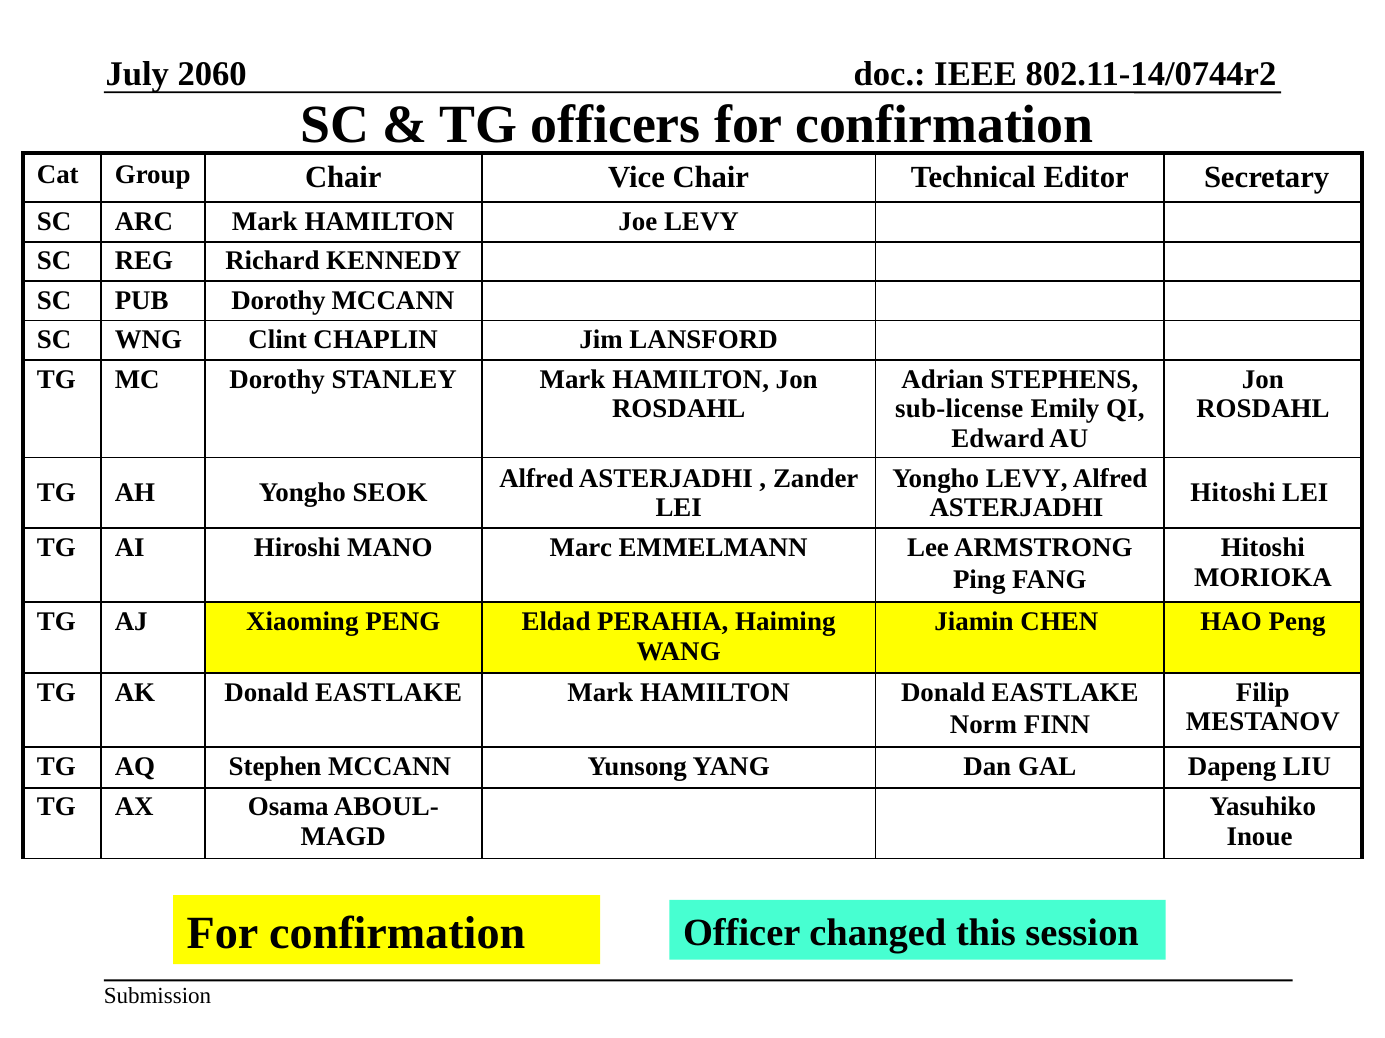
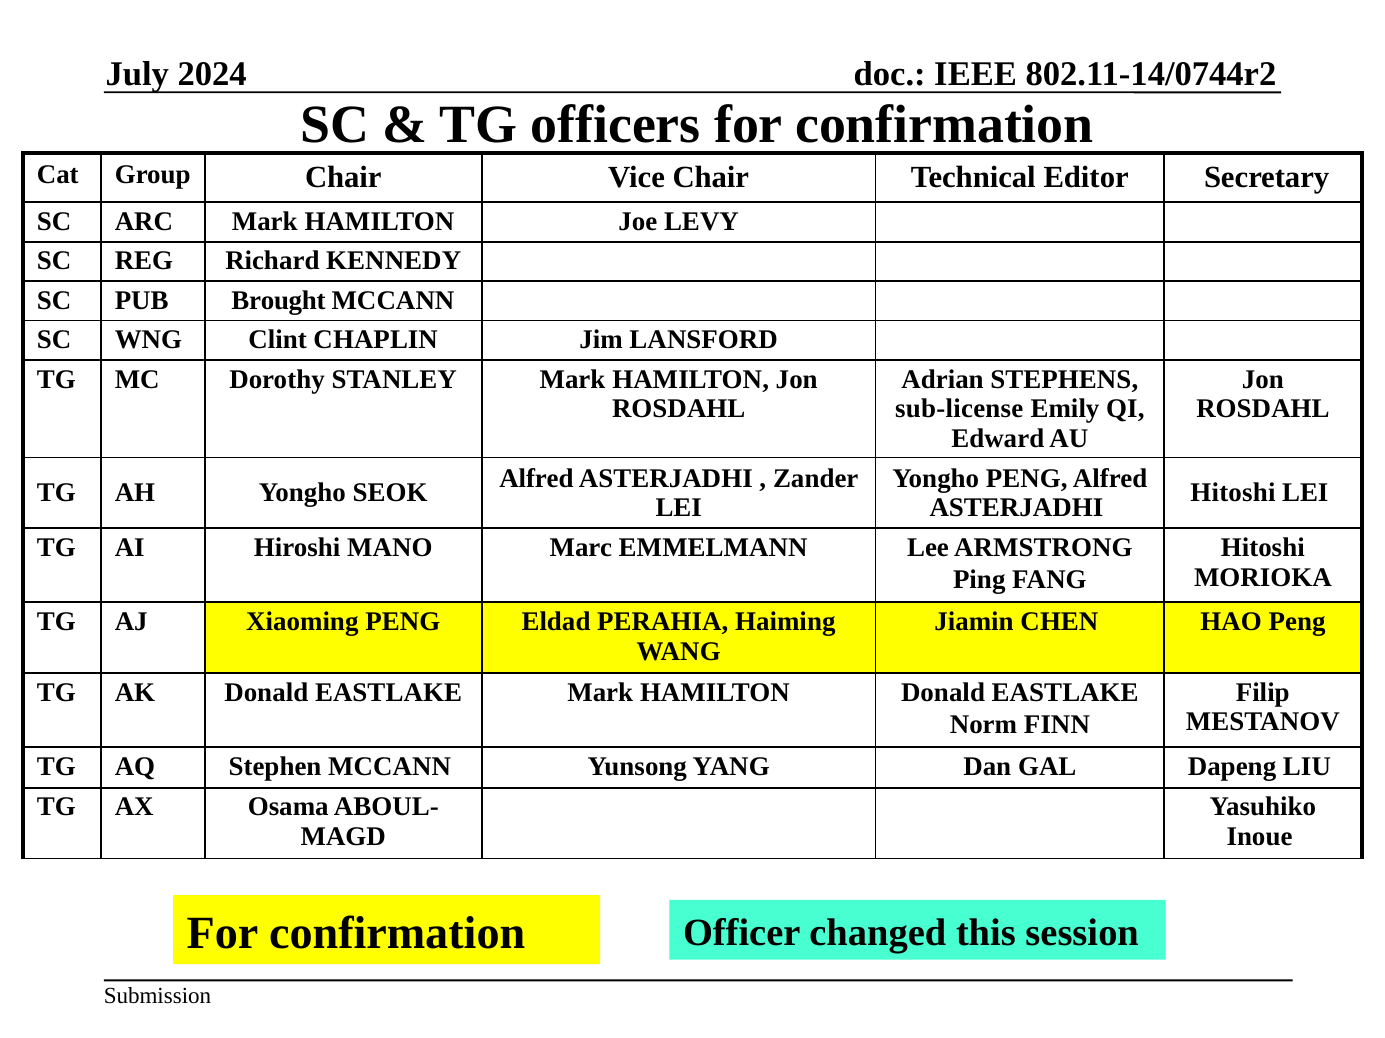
2060: 2060 -> 2024 (212, 74)
PUB Dorothy: Dorothy -> Brought (279, 301)
Yongho LEVY: LEVY -> PENG (1027, 479)
